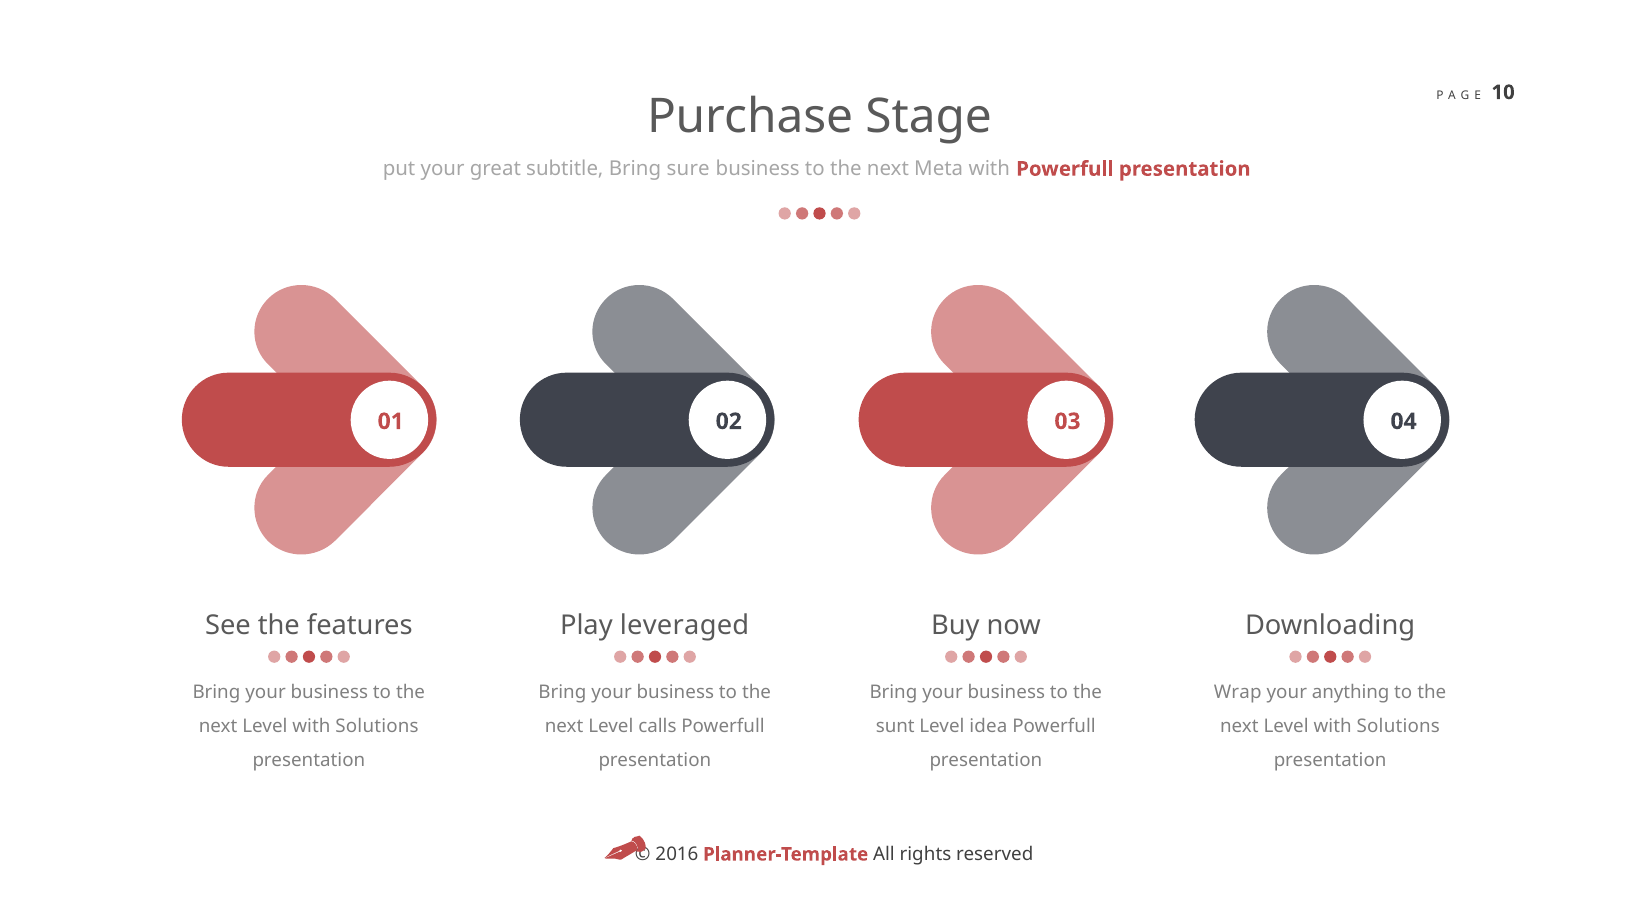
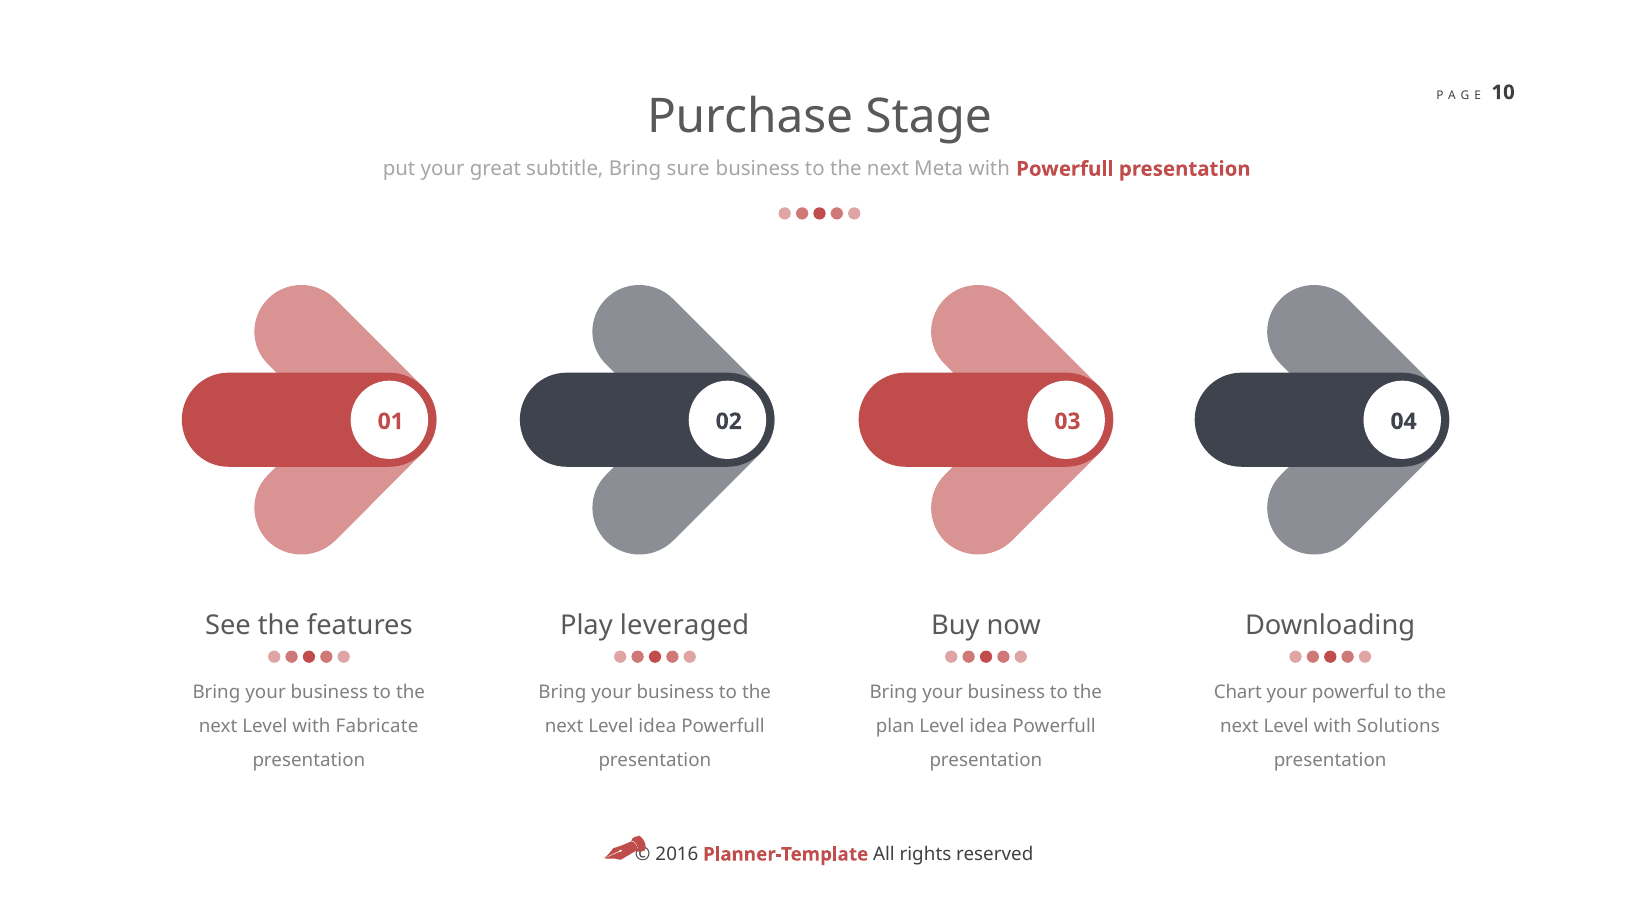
Wrap: Wrap -> Chart (1238, 693)
anything: anything -> powerful (1351, 693)
Solutions: Solutions -> Fabricate (377, 727)
next Level calls: calls -> idea (657, 727)
sunt: sunt -> plan (895, 727)
